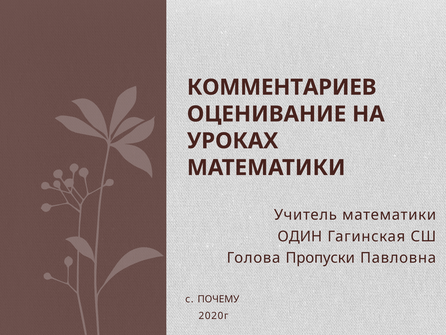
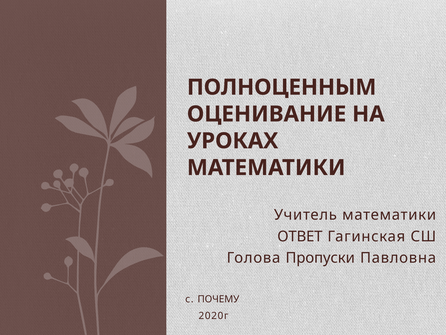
КОММЕНТАРИЕВ: КОММЕНТАРИЕВ -> ПОЛНОЦЕННЫМ (282, 87)
ОДИН: ОДИН -> ОТВЕТ (300, 236)
